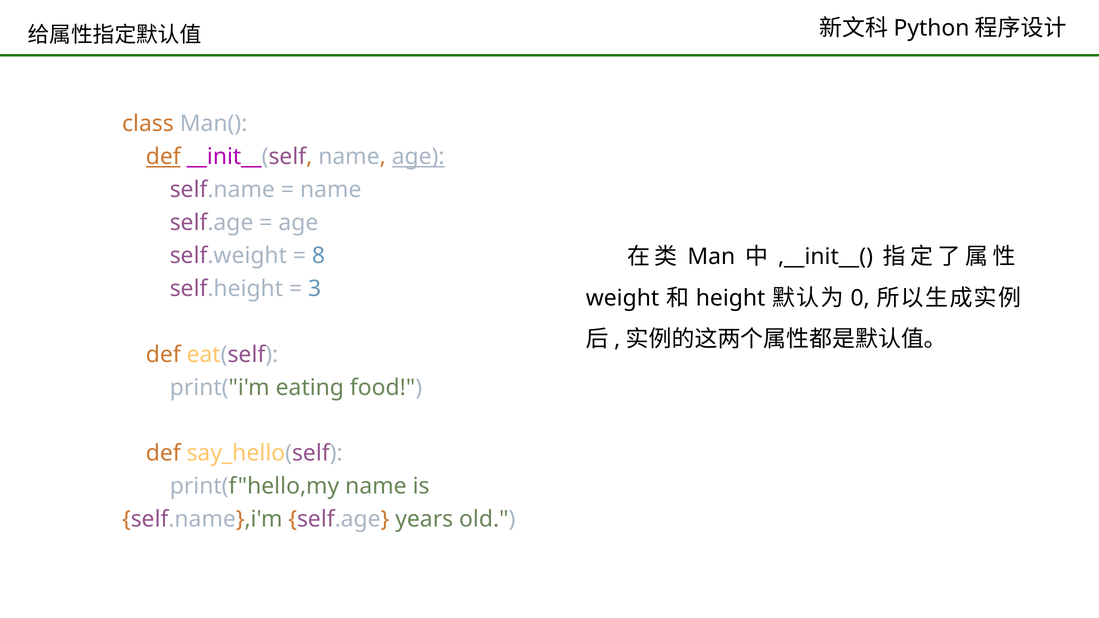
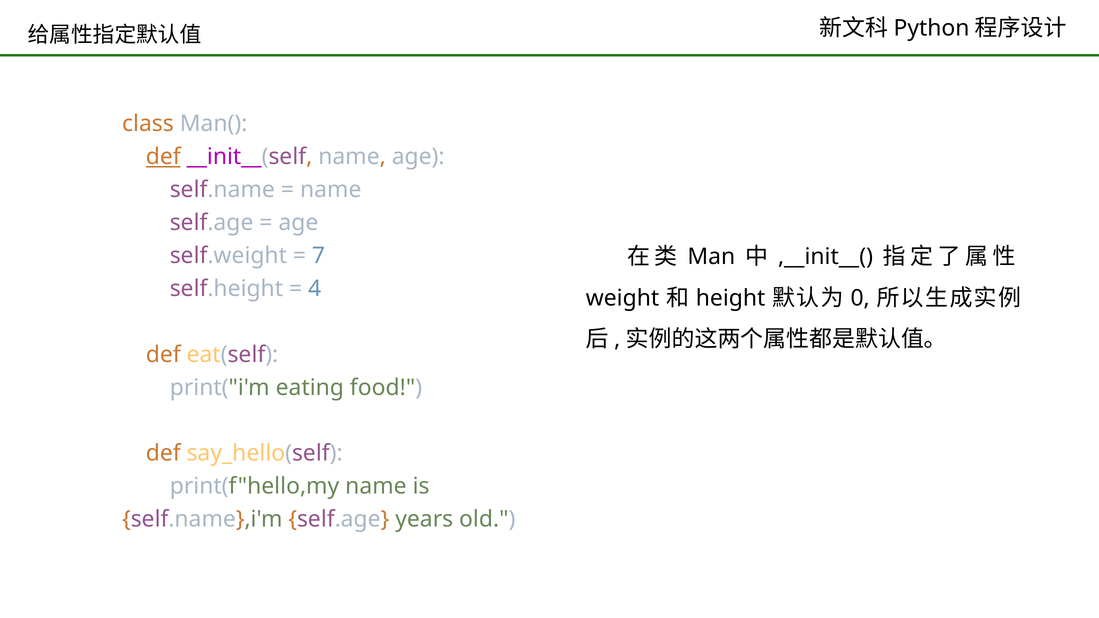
age underline: present -> none (418, 157)
8: 8 -> 7 (319, 256)
3: 3 -> 4 (315, 289)
